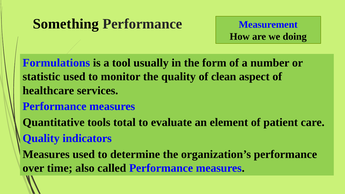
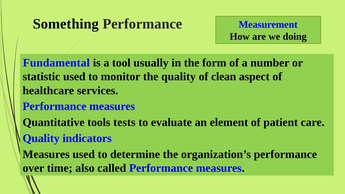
Formulations: Formulations -> Fundamental (56, 63)
total: total -> tests (124, 122)
